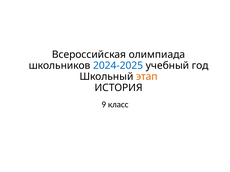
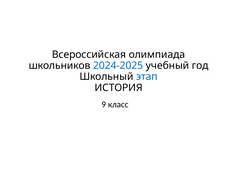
этап colour: orange -> blue (147, 77)
